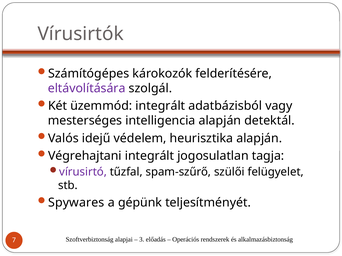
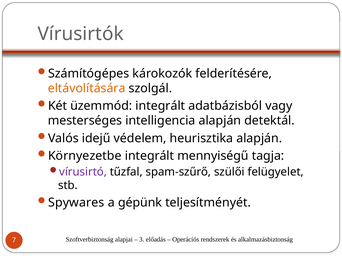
eltávolítására colour: purple -> orange (87, 88)
Végrehajtani: Végrehajtani -> Környezetbe (85, 156)
jogosulatlan: jogosulatlan -> mennyiségű (213, 156)
